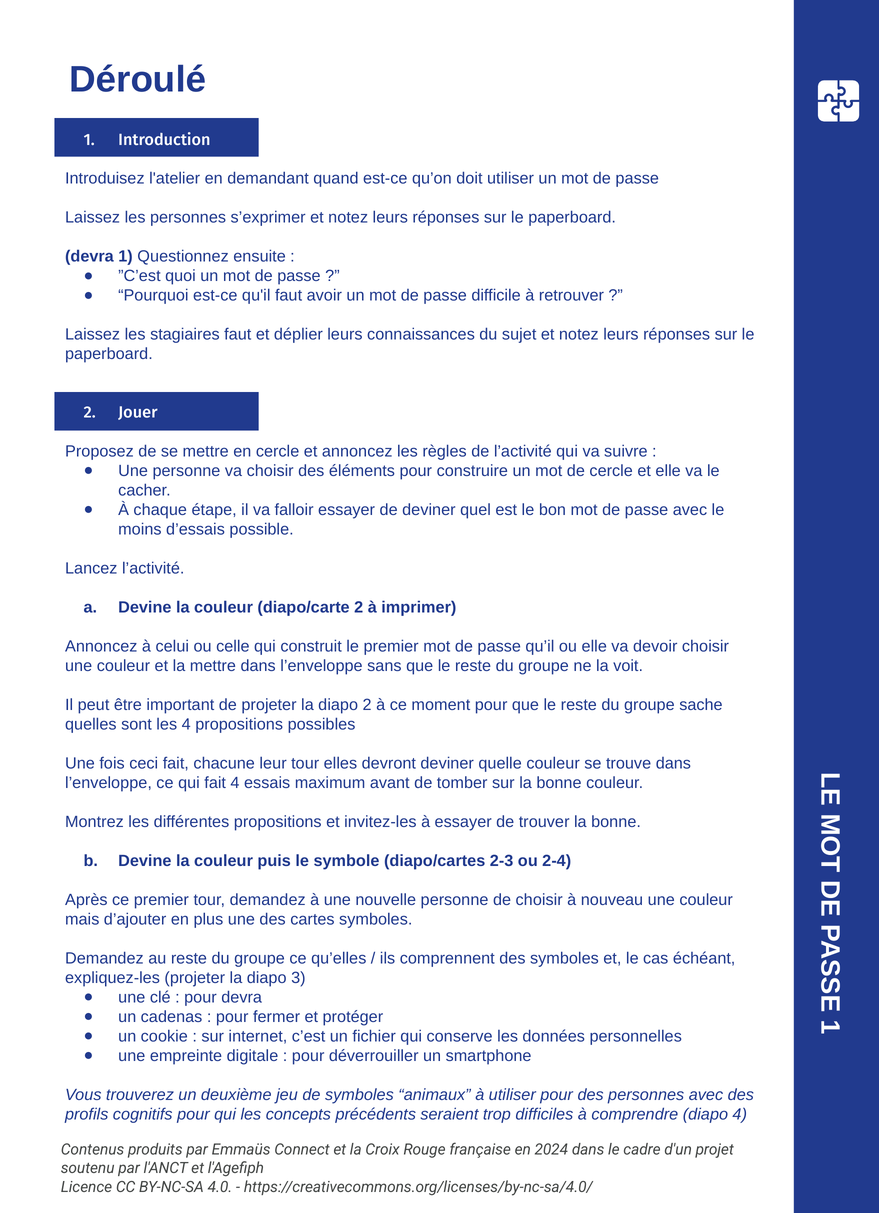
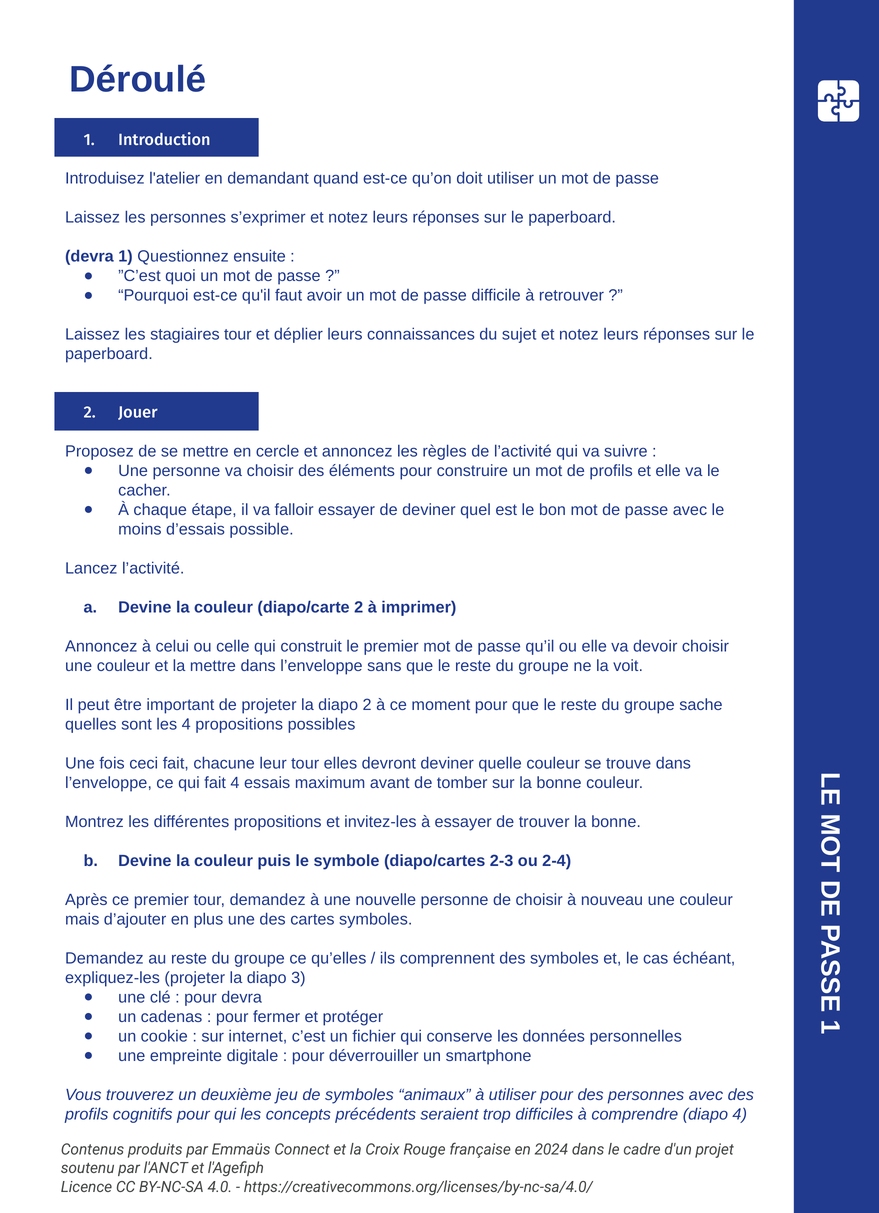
stagiaires faut: faut -> tour (238, 335)
de cercle: cercle -> profils (611, 471)
